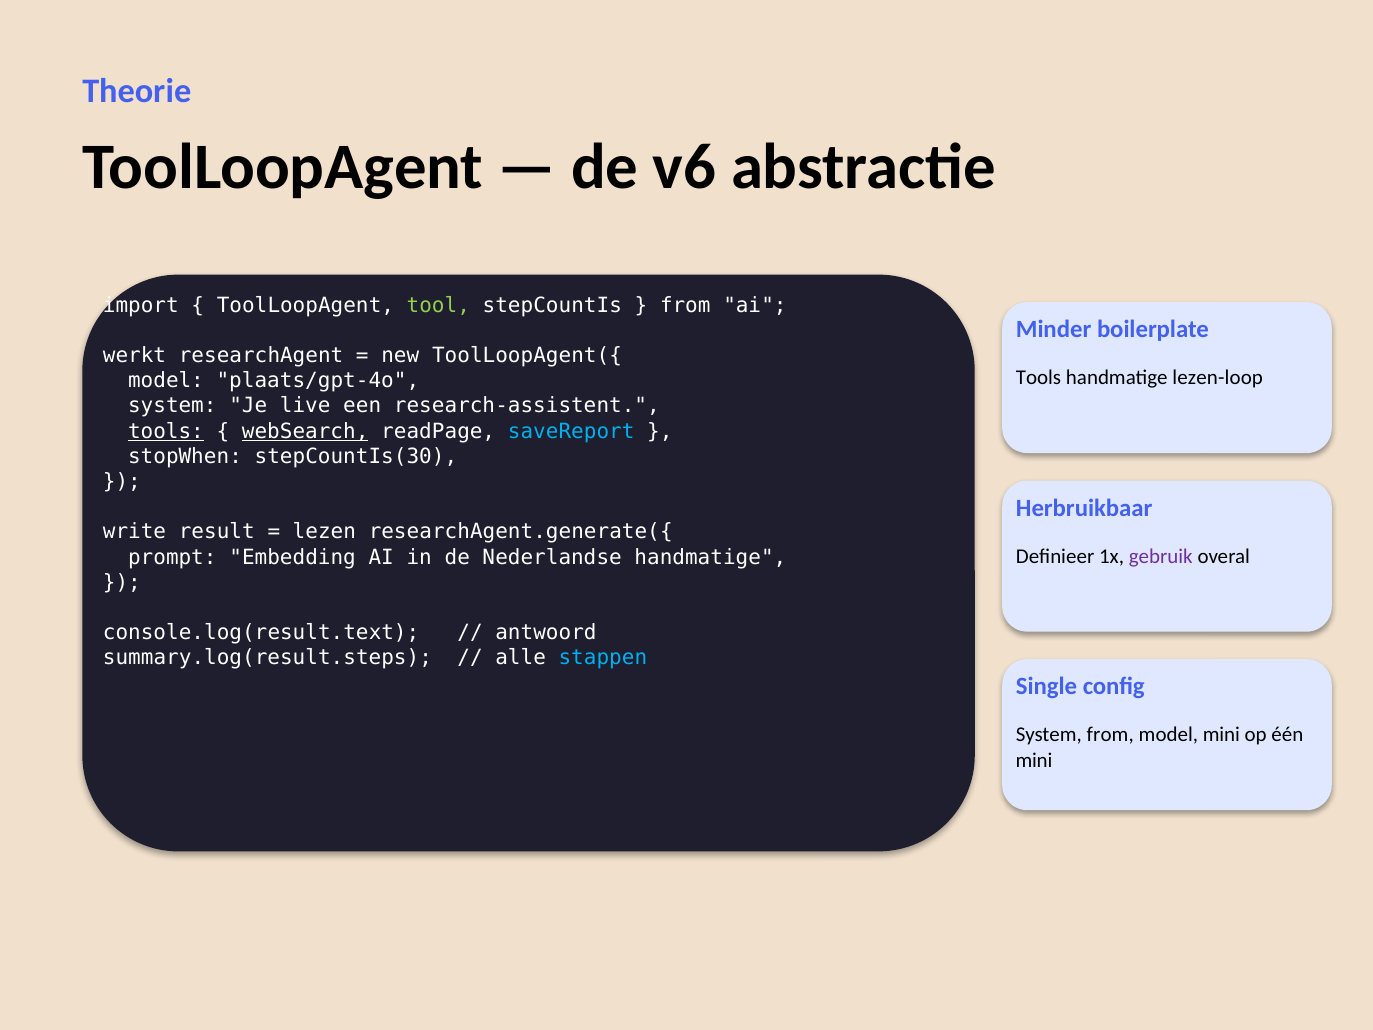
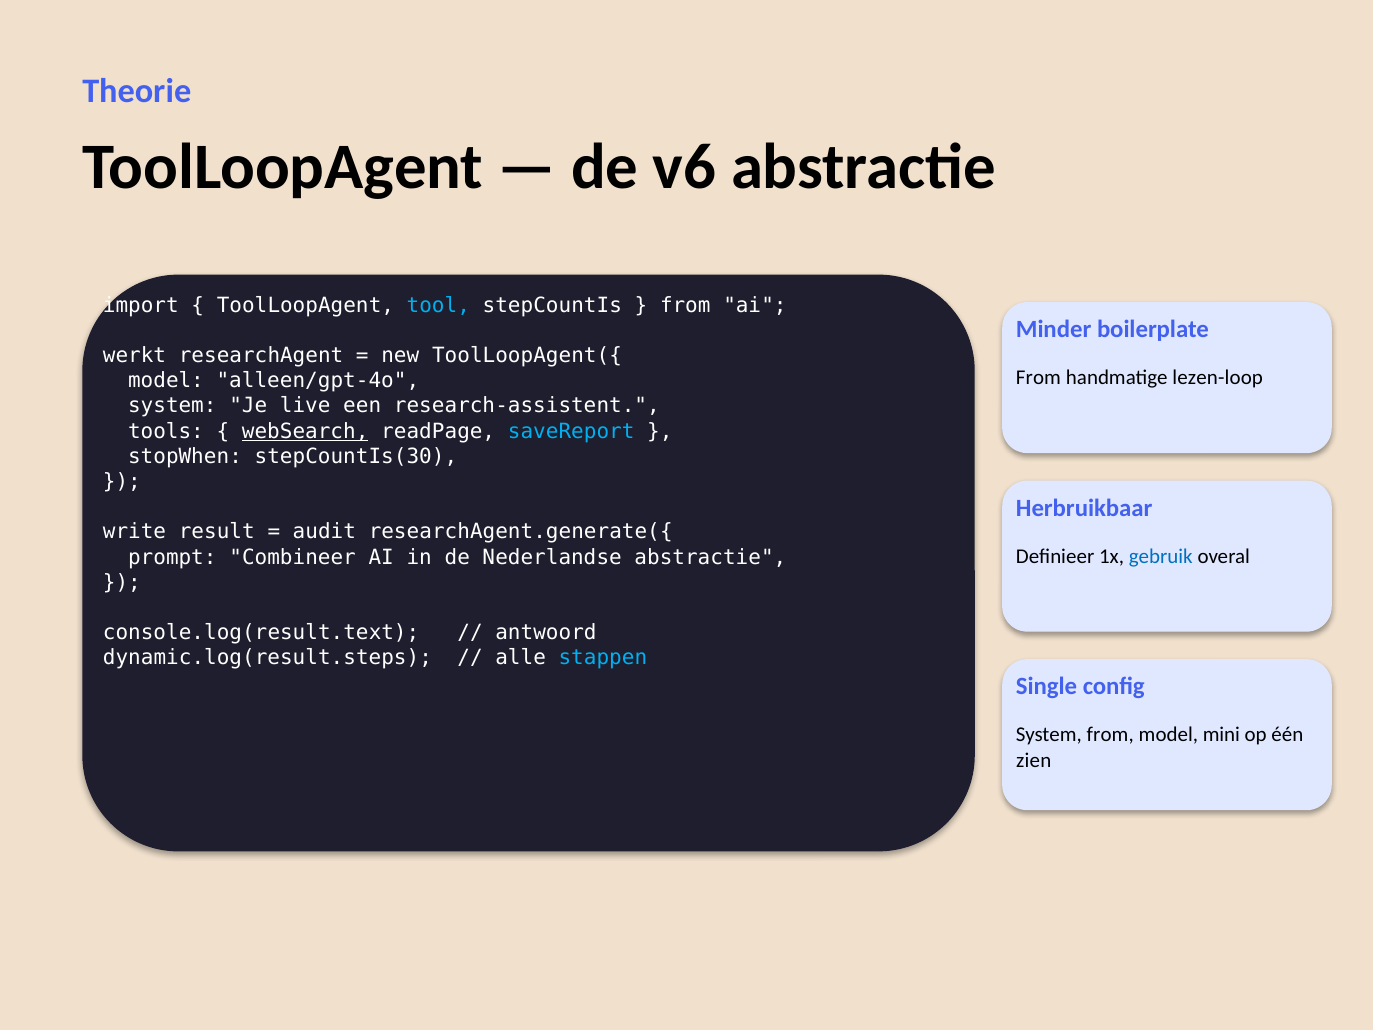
tool colour: light green -> light blue (438, 305)
Tools: Tools -> From (1038, 378)
plaats/gpt-4o: plaats/gpt-4o -> alleen/gpt-4o (318, 381)
tools underline: present -> none (166, 431)
lezen: lezen -> audit (324, 532)
Embedding: Embedding -> Combineer (293, 557)
Nederlandse handmatige: handmatige -> abstractie (710, 557)
gebruik colour: purple -> blue (1161, 556)
summary.log(result.steps: summary.log(result.steps -> dynamic.log(result.steps (267, 658)
mini: mini -> zien (1034, 760)
